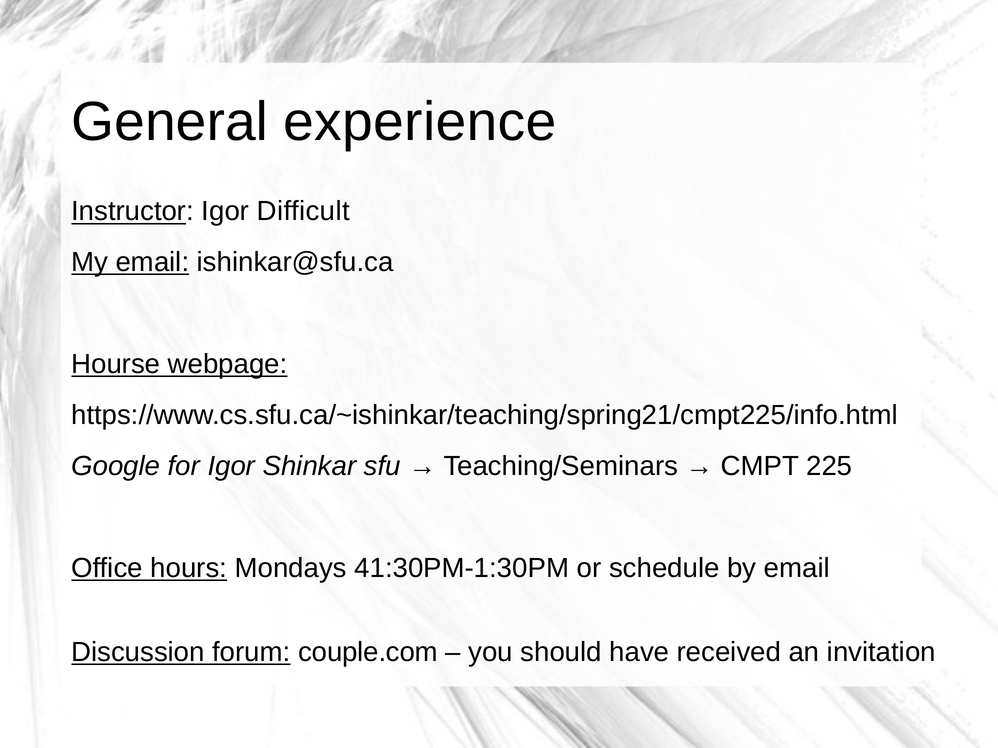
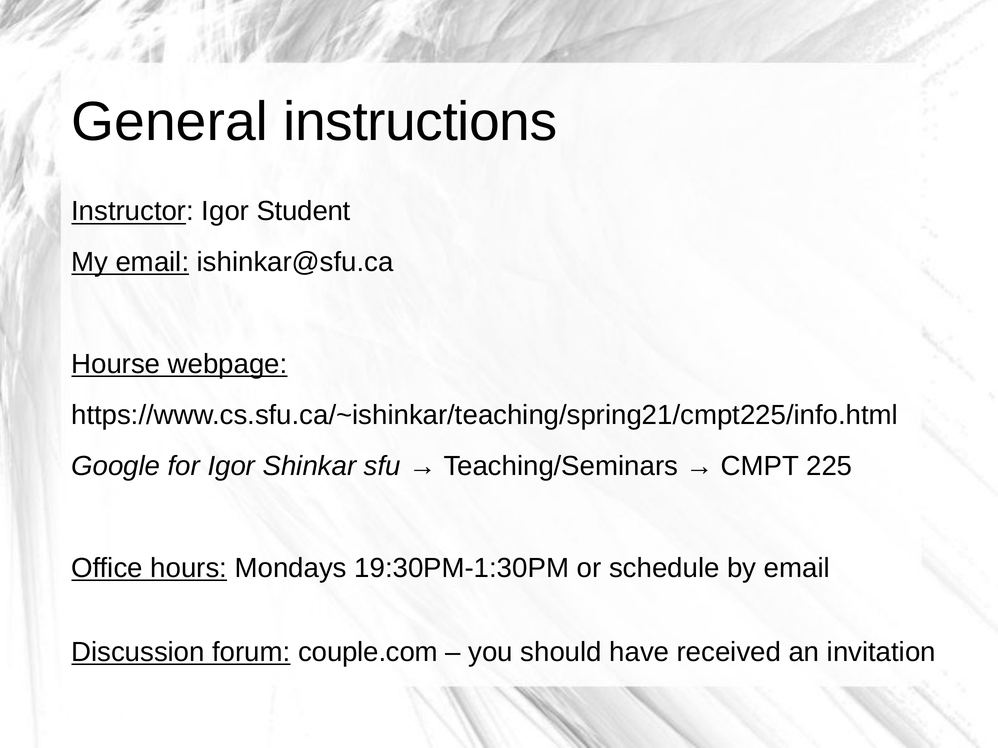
experience: experience -> instructions (420, 122)
Difficult: Difficult -> Student (304, 211)
41:30PM-1:30PM: 41:30PM-1:30PM -> 19:30PM-1:30PM (462, 568)
